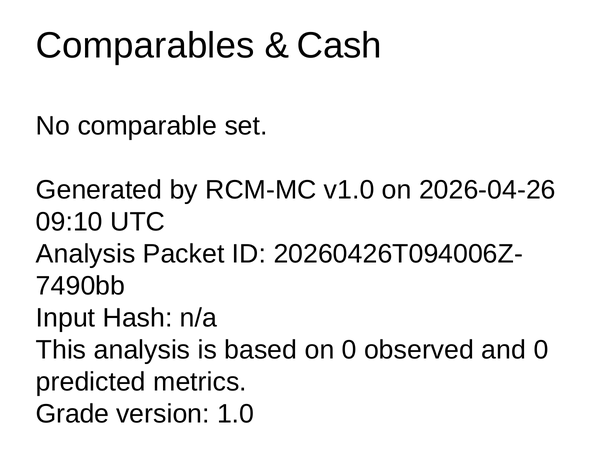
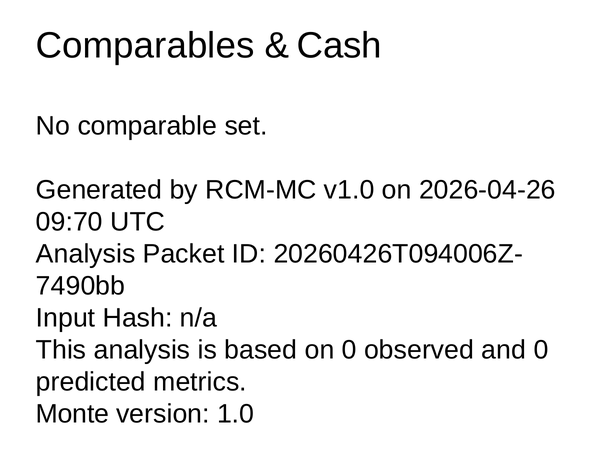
09:10: 09:10 -> 09:70 (69, 222)
Grade: Grade -> Monte (72, 415)
